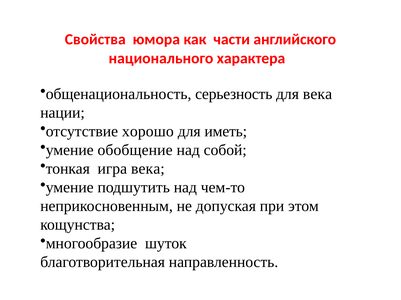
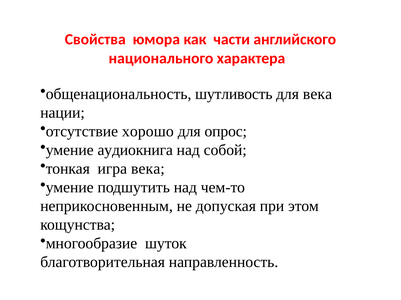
серьезность: серьезность -> шутливость (234, 94)
иметь: иметь -> опрос (226, 132)
обобщение: обобщение -> аудиокнига (135, 150)
